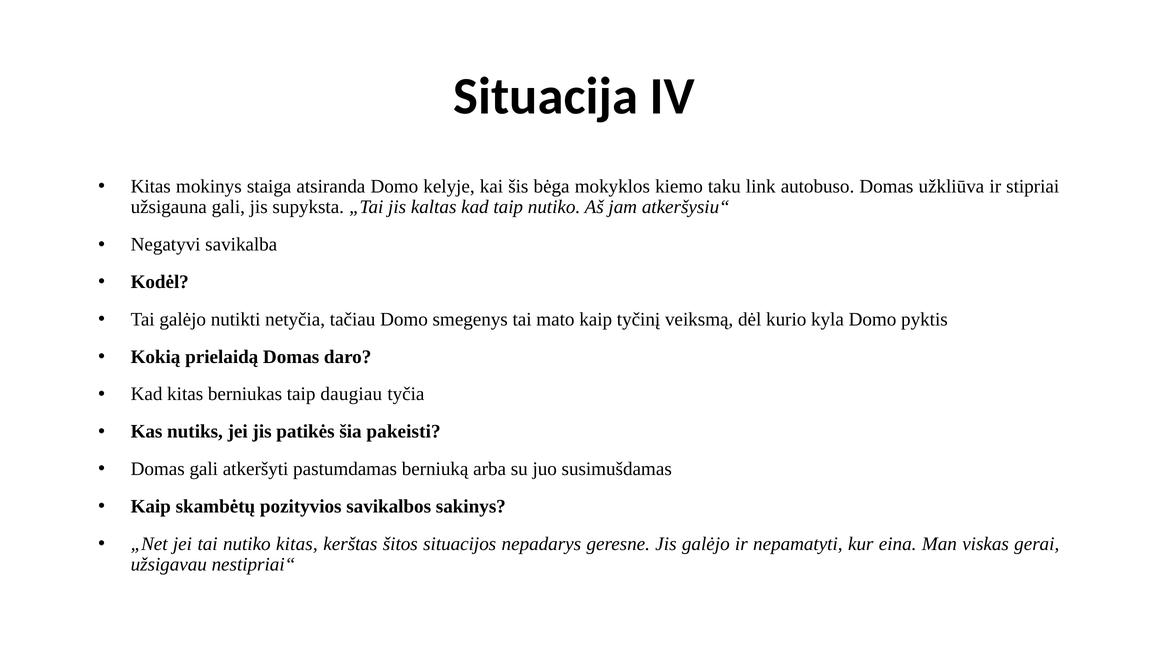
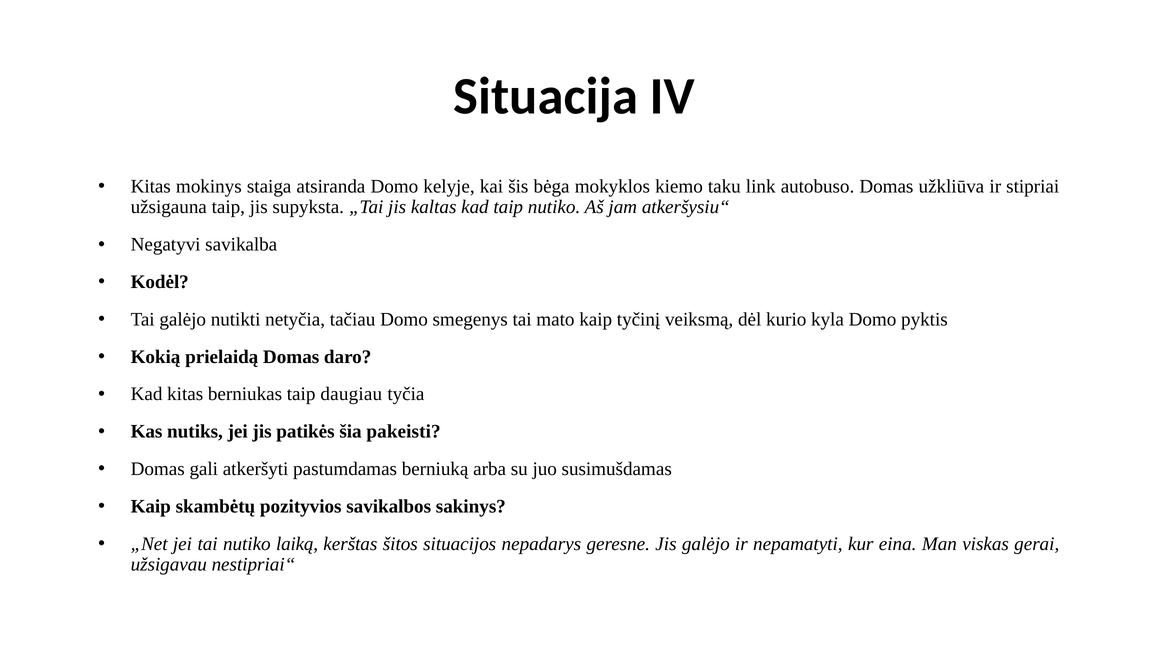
užsigauna gali: gali -> taip (228, 207)
nutiko kitas: kitas -> laiką (297, 544)
